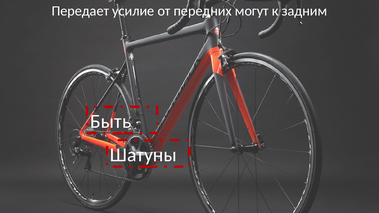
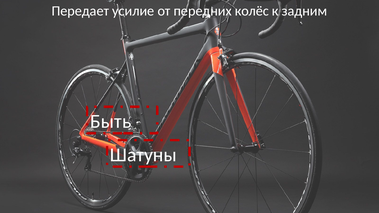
могут: могут -> колёс (252, 11)
